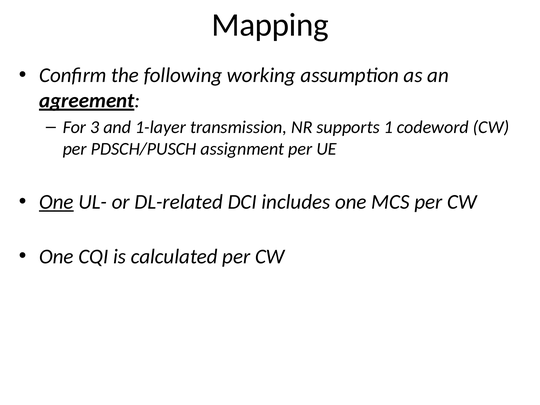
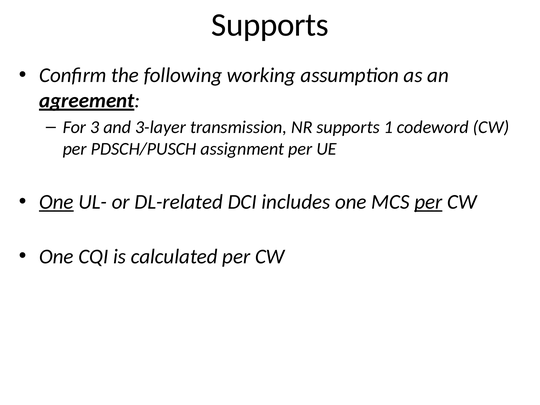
Mapping: Mapping -> Supports (270, 25)
1-layer: 1-layer -> 3-layer (161, 127)
per underline: none -> present (428, 202)
